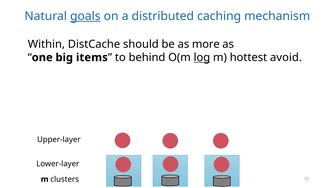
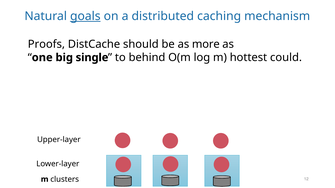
Within: Within -> Proofs (46, 44)
items: items -> single (92, 58)
log underline: present -> none (202, 58)
avoid: avoid -> could (286, 58)
